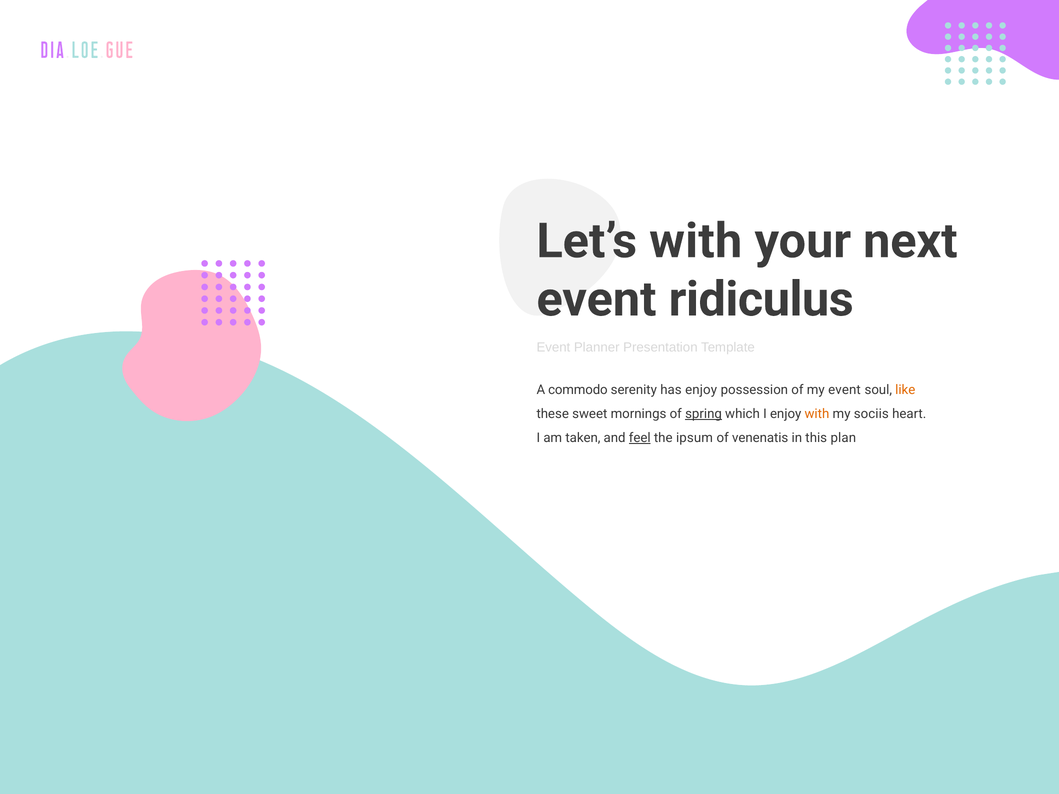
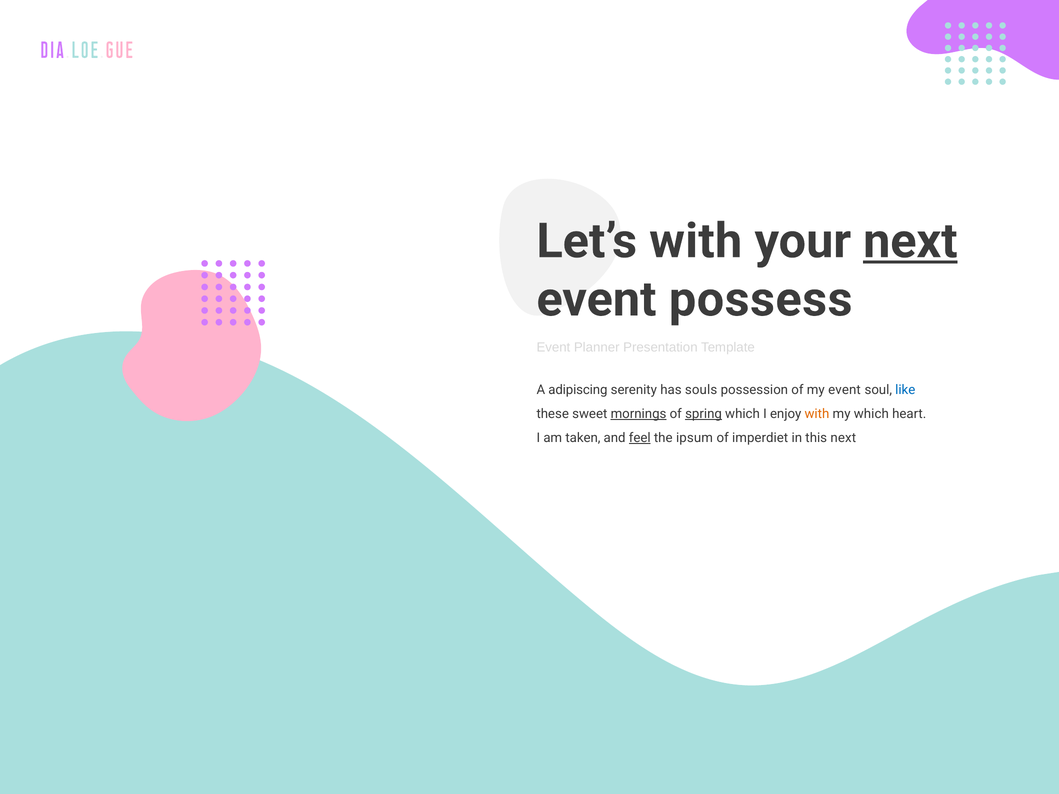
next underline: none -> present (910, 241)
ridiculus: ridiculus -> possess (761, 300)
commodo: commodo -> adipiscing (578, 390)
has enjoy: enjoy -> souls (701, 390)
like colour: orange -> blue (905, 390)
mornings underline: none -> present (639, 414)
my sociis: sociis -> which (871, 414)
venenatis: venenatis -> imperdiet (760, 438)
this plan: plan -> next (843, 438)
